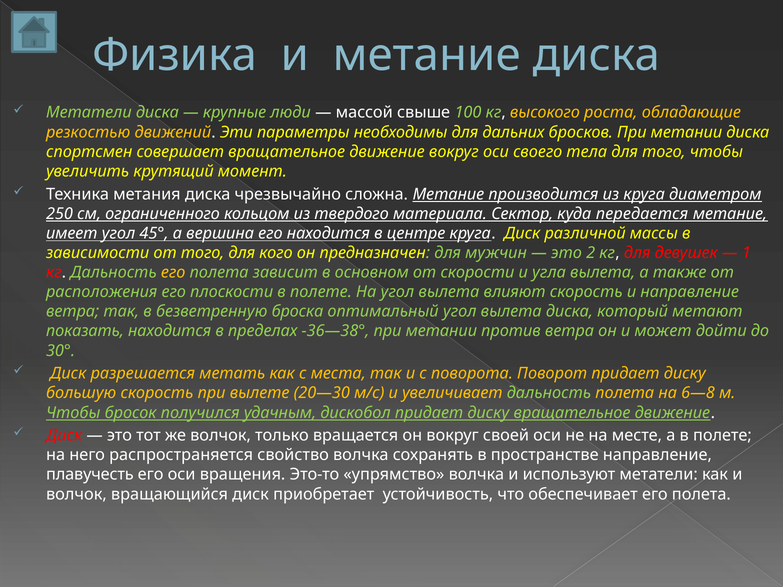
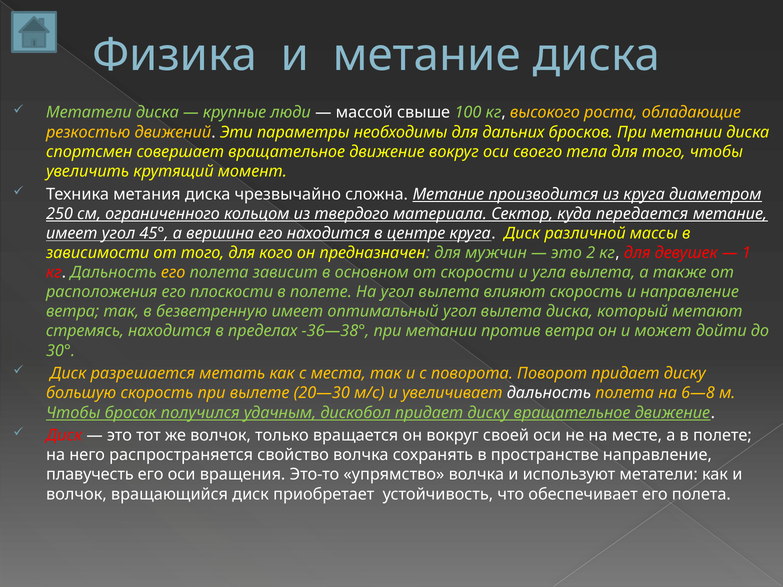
безветренную броска: броска -> имеет (297, 312)
показать: показать -> стремясь (85, 331)
дальность colour: light green -> white (549, 393)
